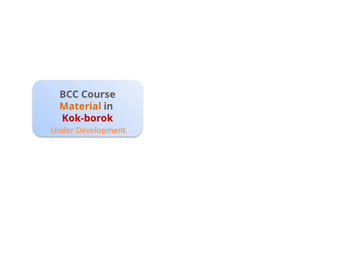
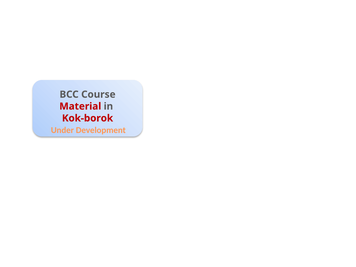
Material colour: orange -> red (80, 106)
